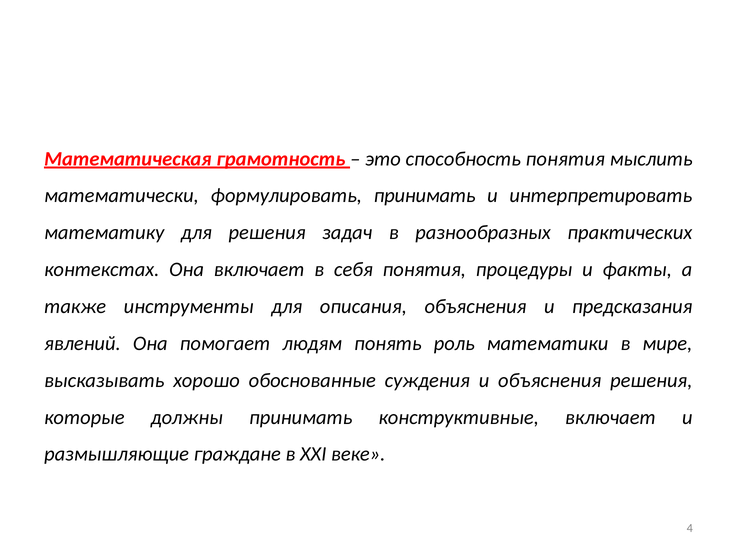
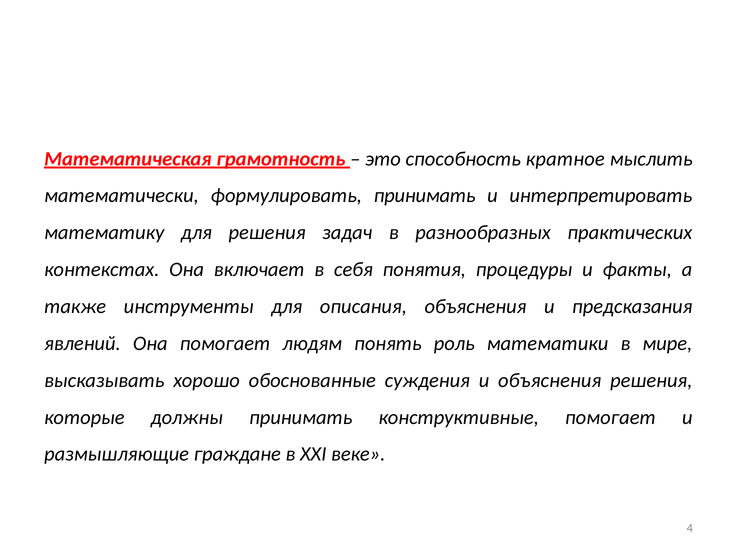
способность понятия: понятия -> кратное (565, 159)
конструктивные включает: включает -> помогает (610, 417)
